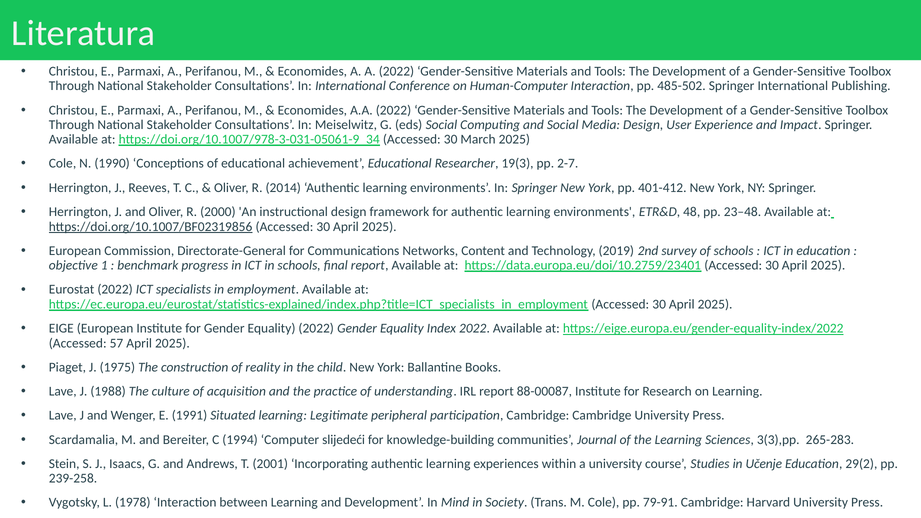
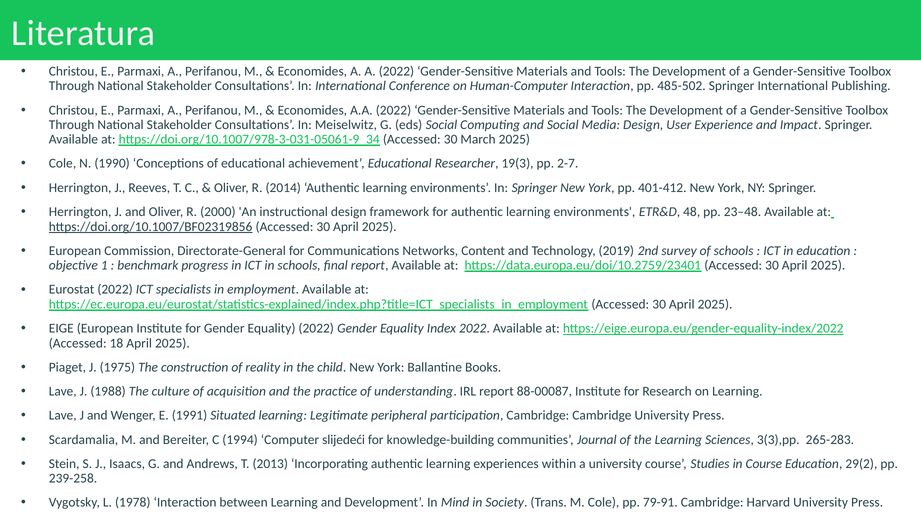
57: 57 -> 18 (116, 343)
2001: 2001 -> 2013 (270, 464)
in Učenje: Učenje -> Course (764, 464)
